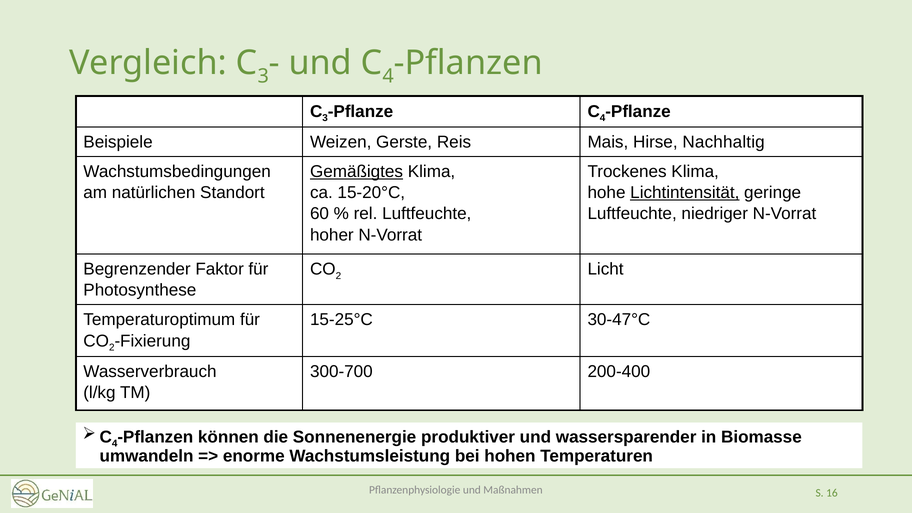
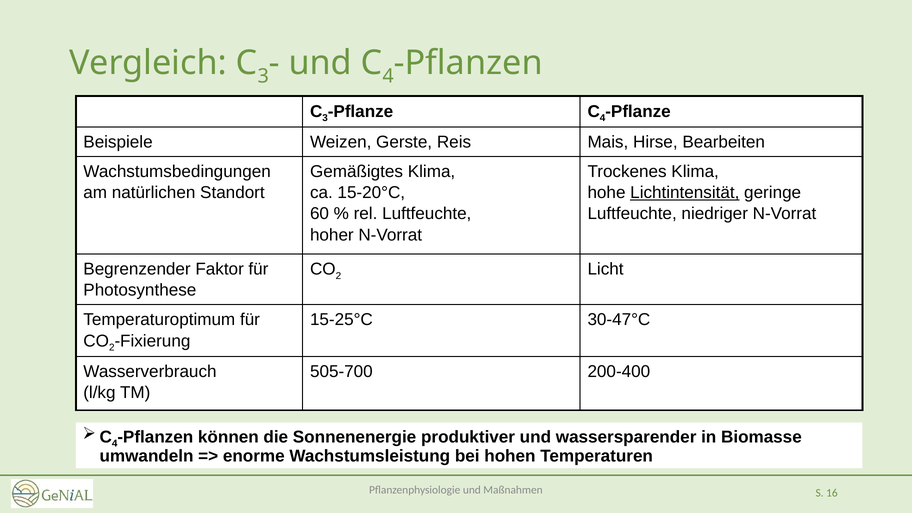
Nachhaltig: Nachhaltig -> Bearbeiten (724, 142)
Gemäßigtes underline: present -> none (357, 172)
300-700: 300-700 -> 505-700 (341, 372)
